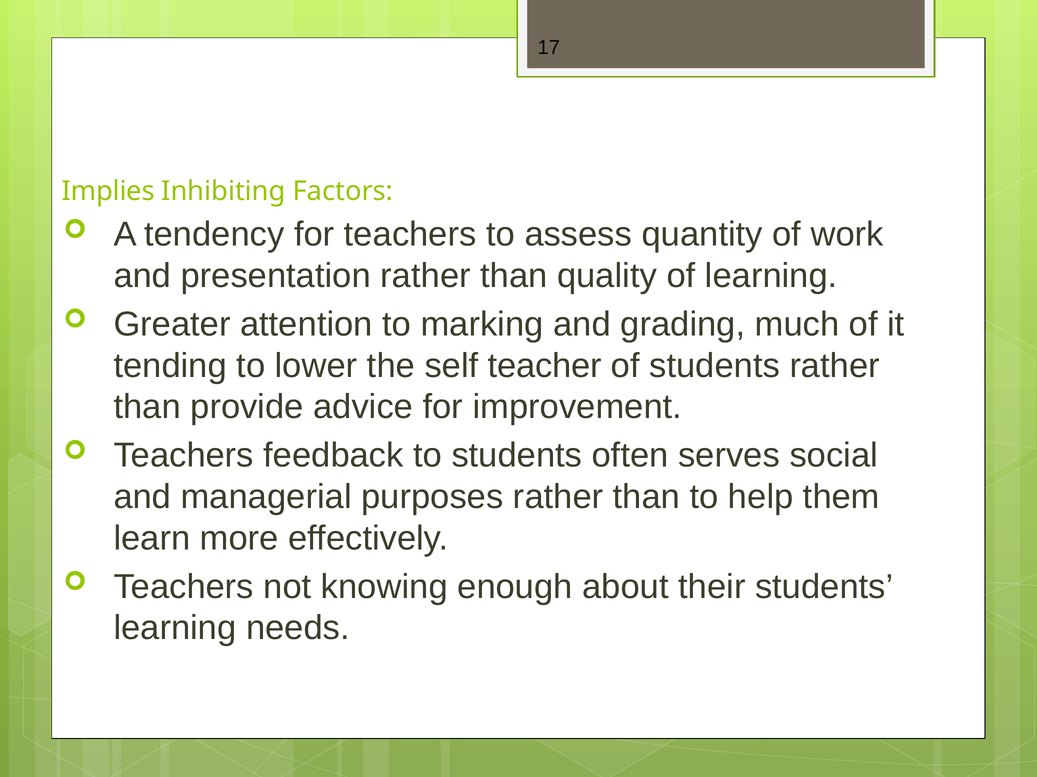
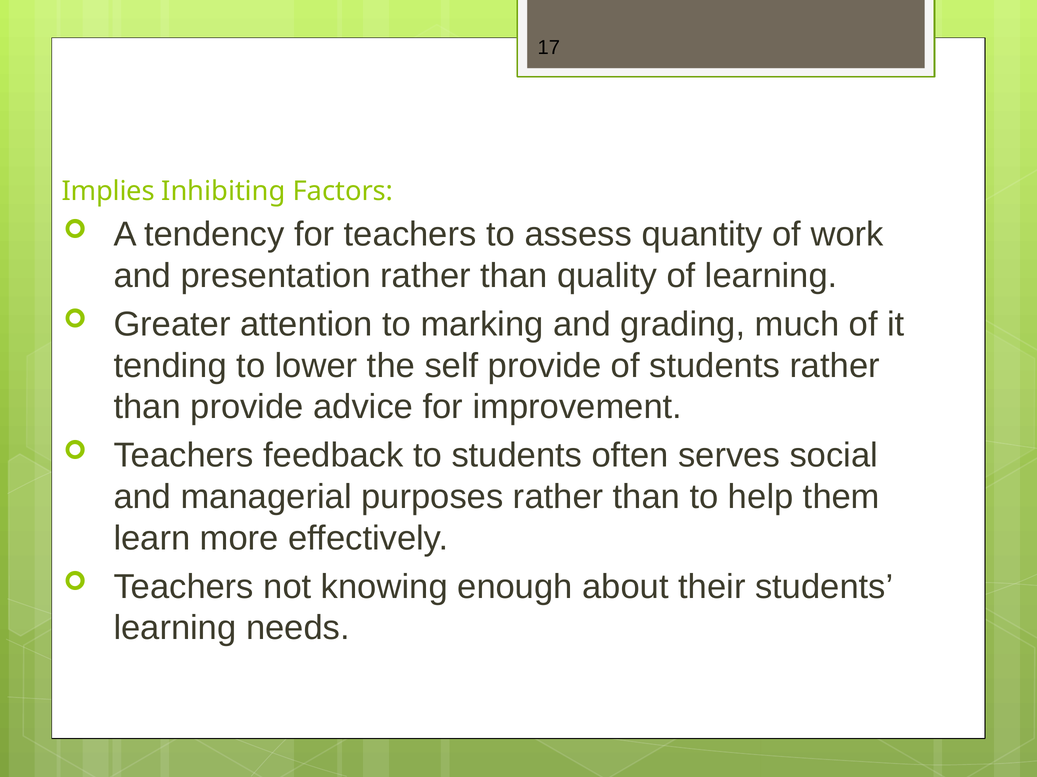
self teacher: teacher -> provide (545, 366)
